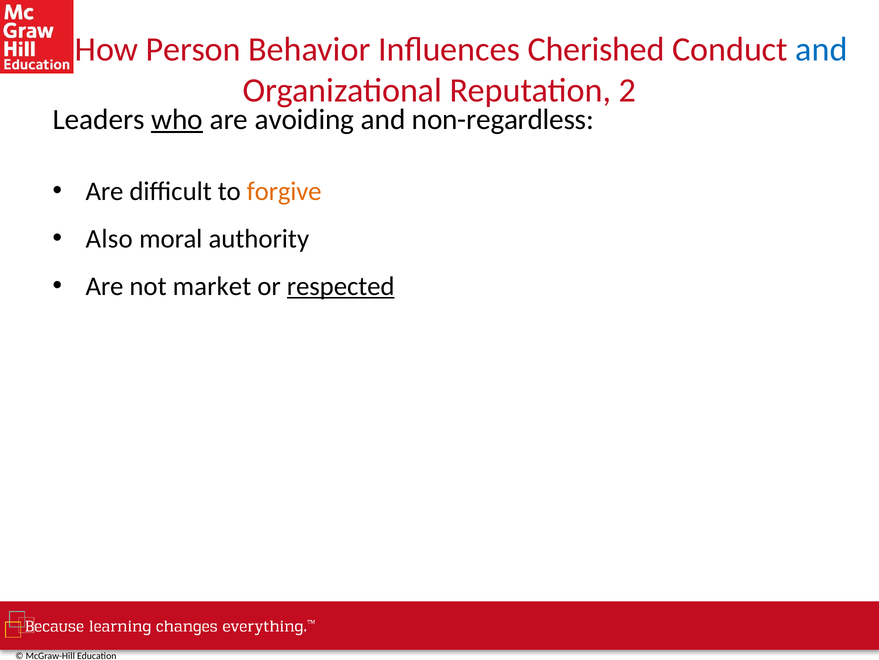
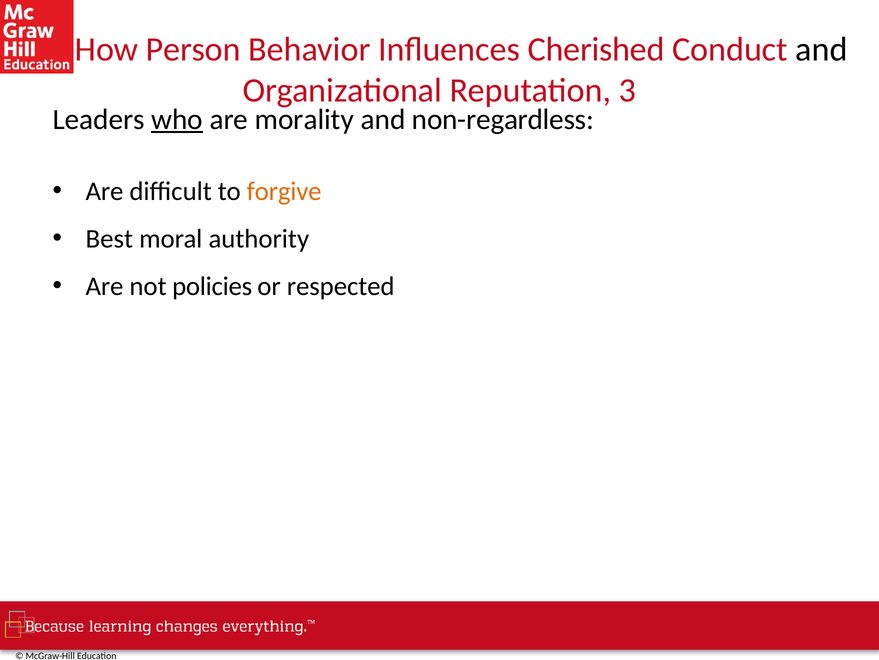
and colour: blue -> black (822, 49)
2: 2 -> 3 (628, 90)
avoiding: avoiding -> morality (304, 119)
Also: Also -> Best (109, 239)
market: market -> policies (212, 286)
respected underline: present -> none (341, 286)
